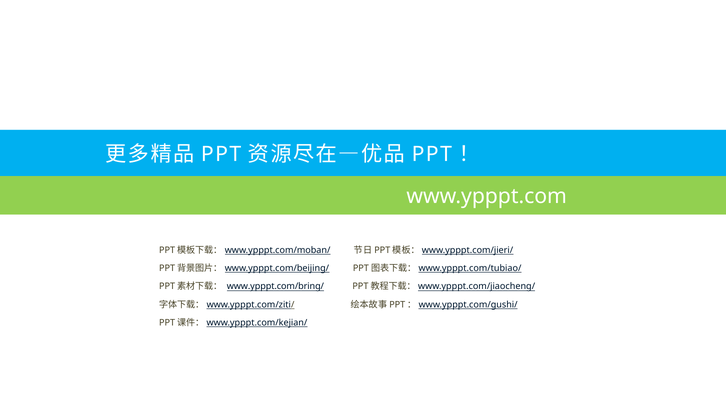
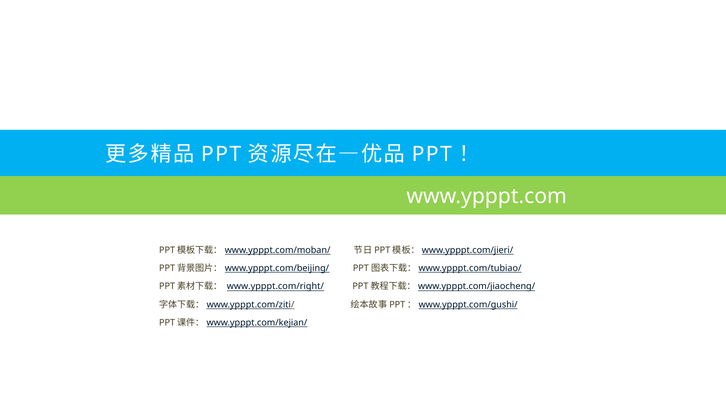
www.ypppt.com/bring/: www.ypppt.com/bring/ -> www.ypppt.com/right/ (275, 287)
